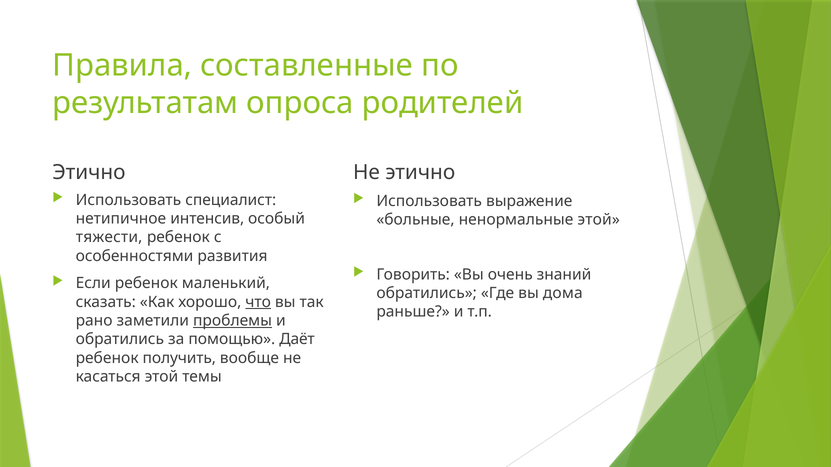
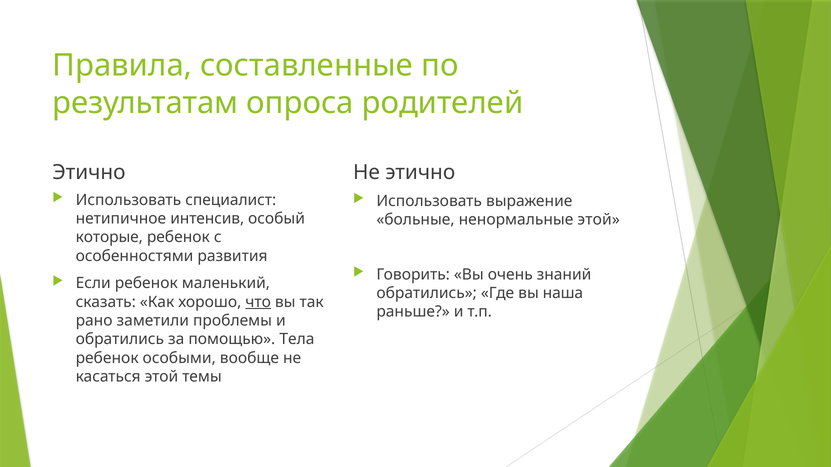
тяжести: тяжести -> которые (109, 238)
дома: дома -> наша (563, 293)
проблемы underline: present -> none (233, 321)
Даёт: Даёт -> Тела (297, 340)
получить: получить -> особыми (179, 358)
